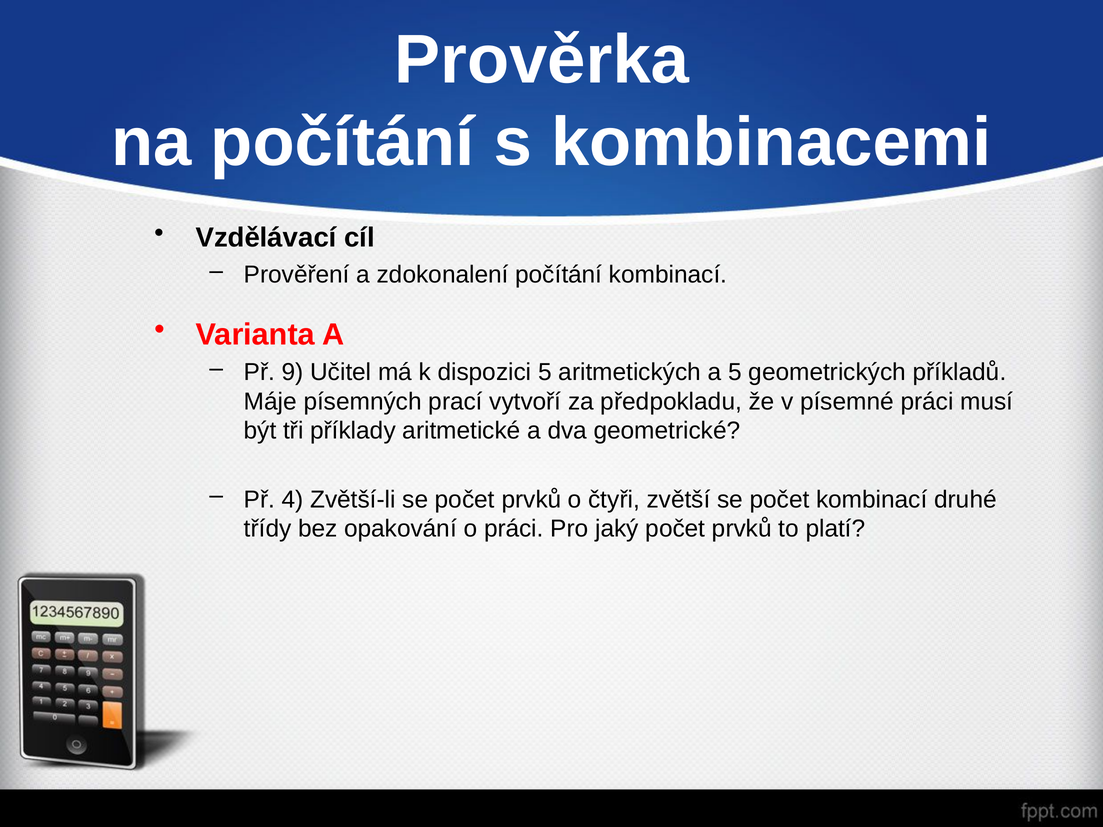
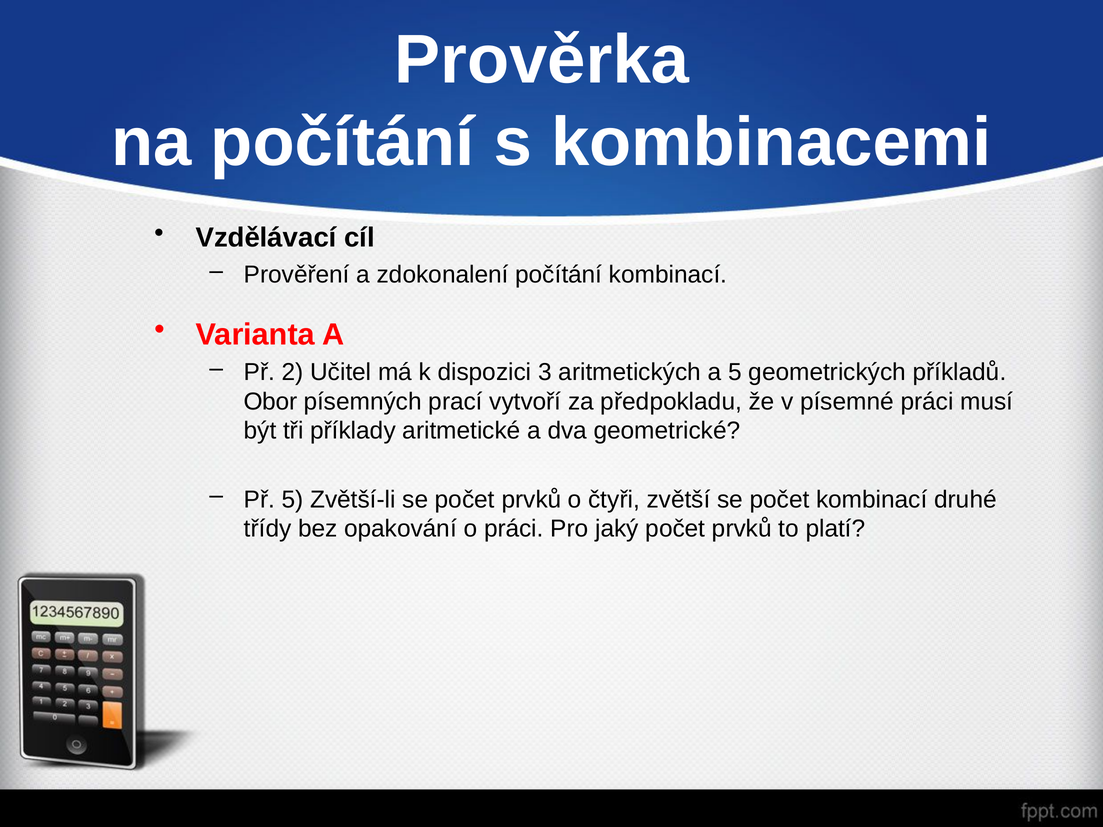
9: 9 -> 2 (293, 372)
dispozici 5: 5 -> 3 (545, 372)
Máje: Máje -> Obor (270, 402)
Př 4: 4 -> 5 (293, 500)
